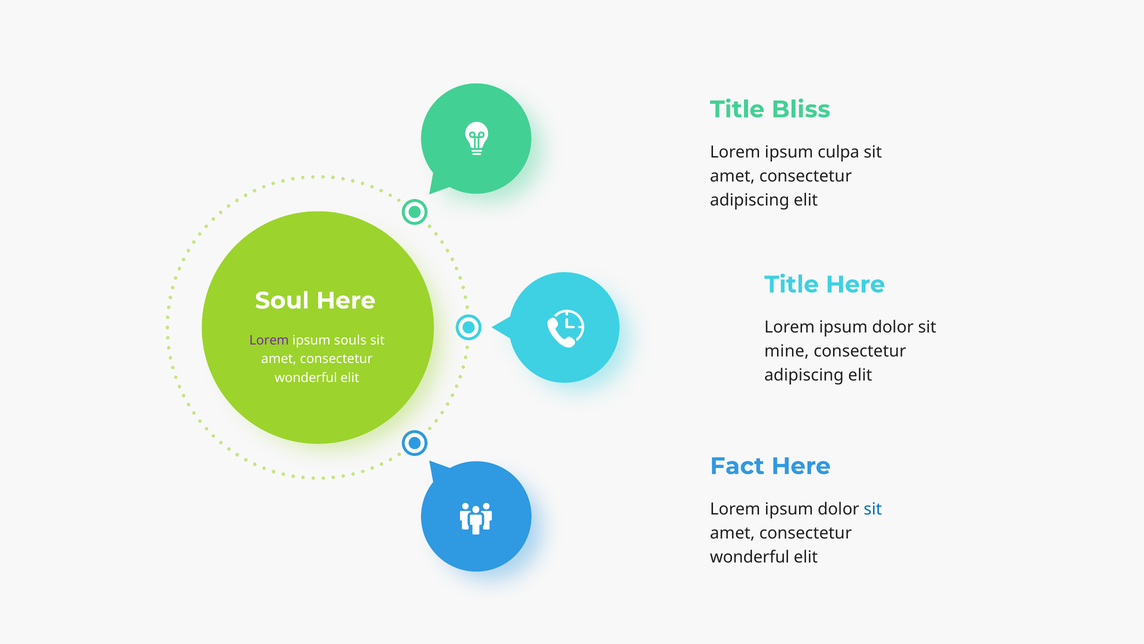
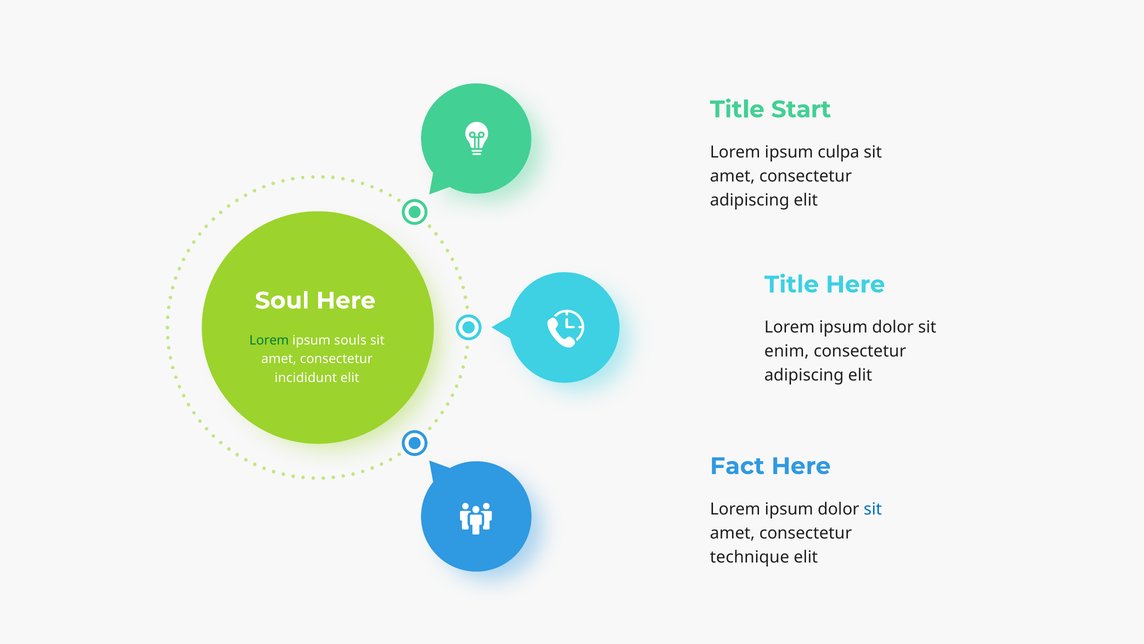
Bliss: Bliss -> Start (801, 109)
Lorem colour: purple -> green (269, 340)
mine: mine -> enim (787, 351)
wonderful: wonderful -> incididunt (306, 378)
wonderful: wonderful -> technique (750, 557)
